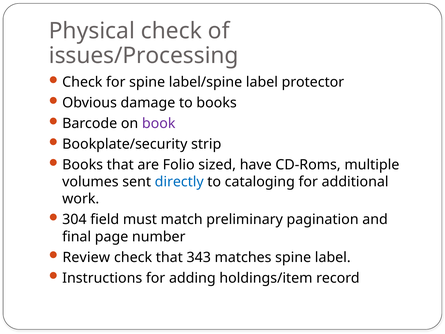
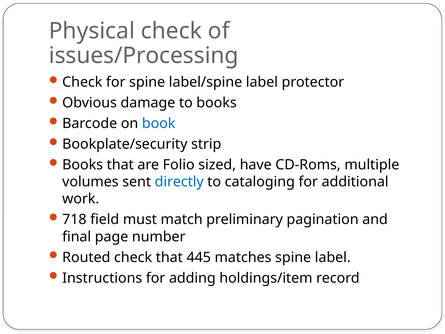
book colour: purple -> blue (159, 123)
304: 304 -> 718 (74, 219)
Review: Review -> Routed (86, 257)
343: 343 -> 445 (199, 257)
